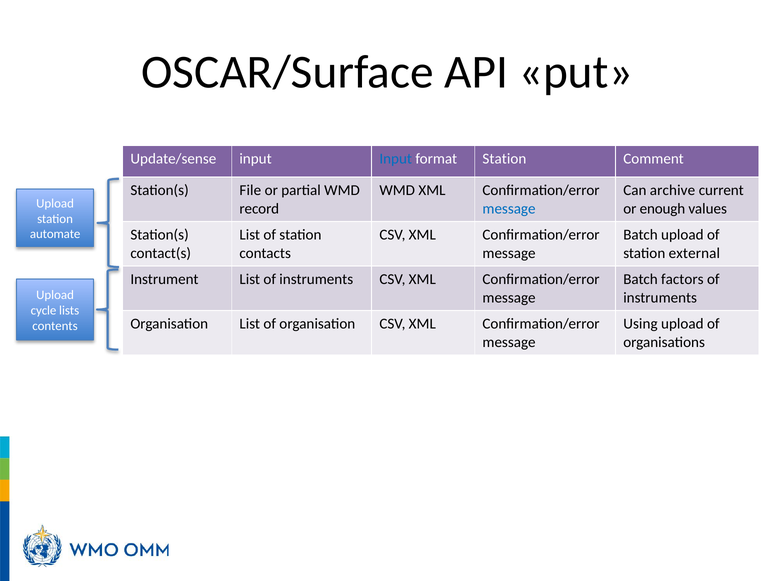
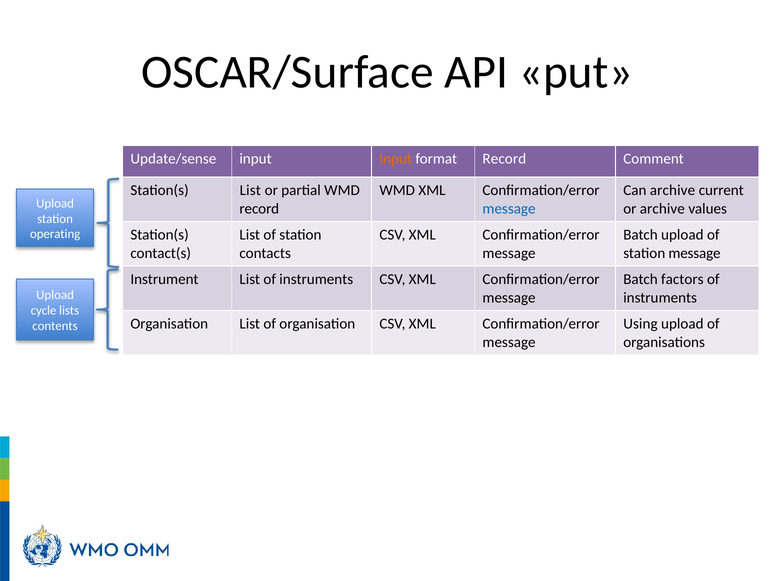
Input colour: blue -> orange (396, 159)
format Station: Station -> Record (504, 159)
Station(s File: File -> List (250, 190)
or enough: enough -> archive (662, 209)
automate: automate -> operating (55, 234)
station external: external -> message (694, 253)
